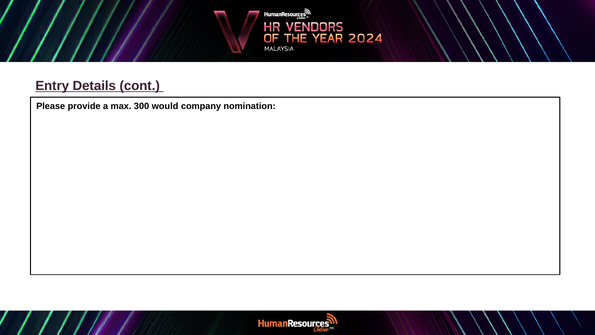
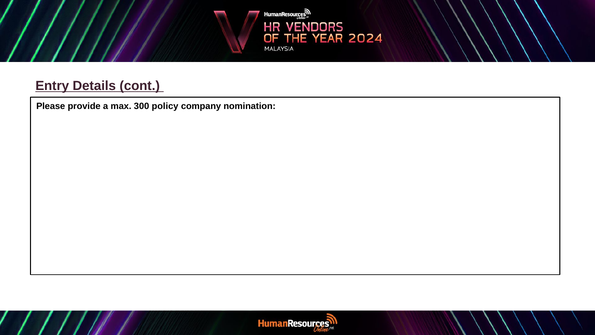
would: would -> policy (165, 106)
